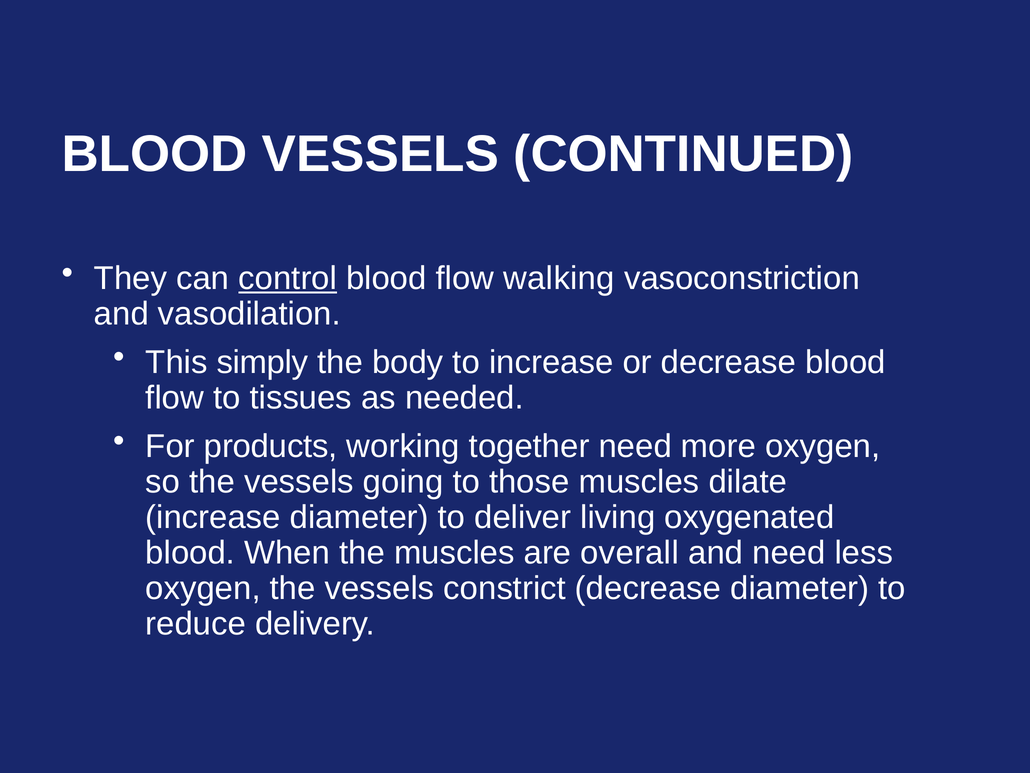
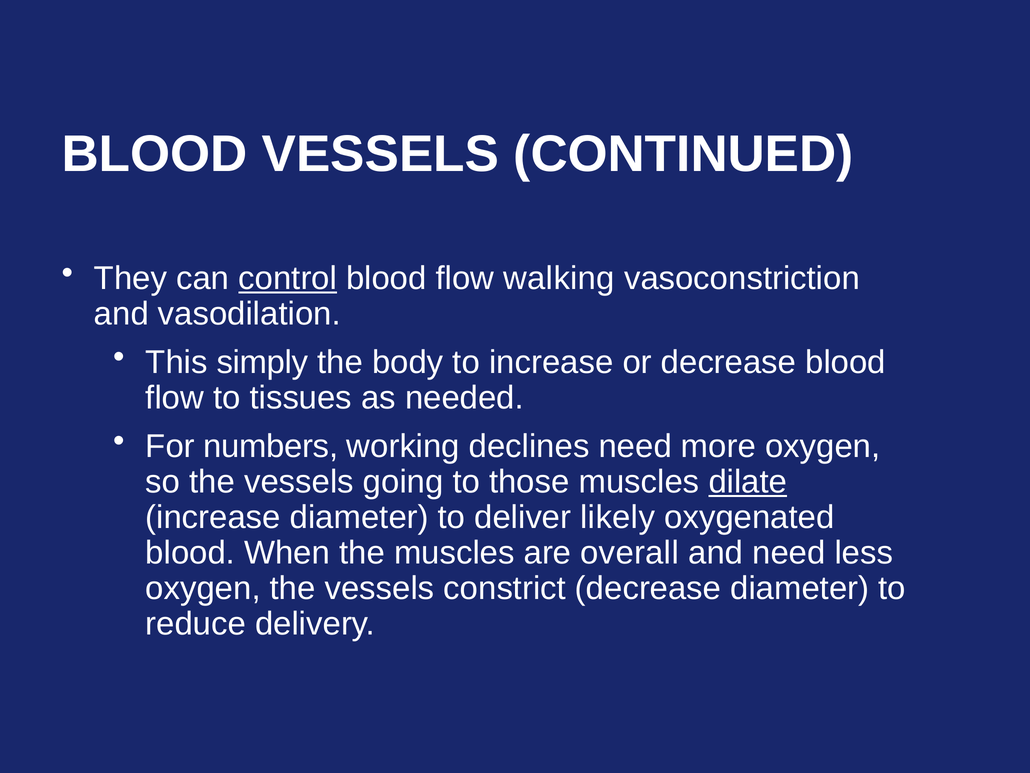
products: products -> numbers (271, 446)
together: together -> declines (529, 446)
dilate underline: none -> present (748, 482)
living: living -> likely (618, 517)
